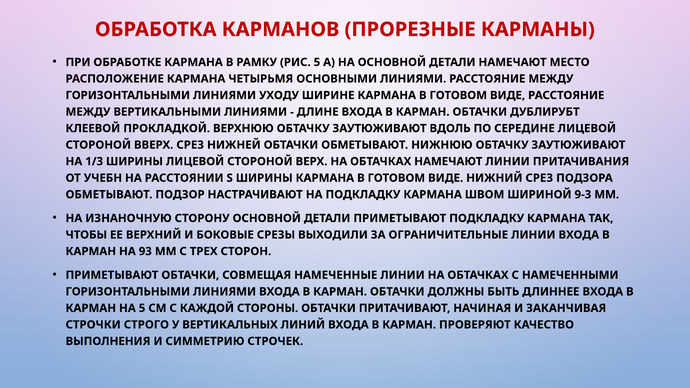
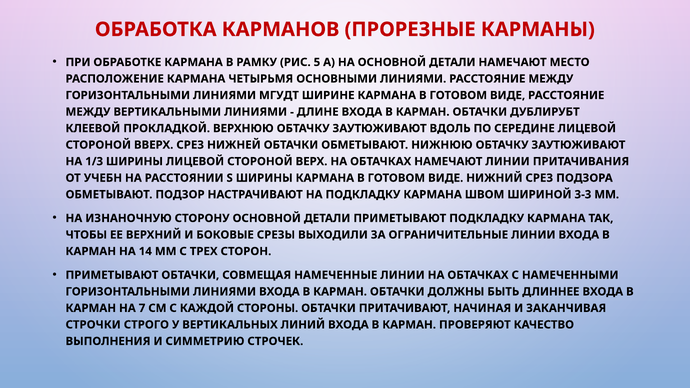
УХОДУ: УХОДУ -> МГУДТ (279, 95)
9-3: 9-3 -> 3-3 (583, 195)
93: 93 -> 14 (145, 251)
НА 5: 5 -> 7 (142, 308)
